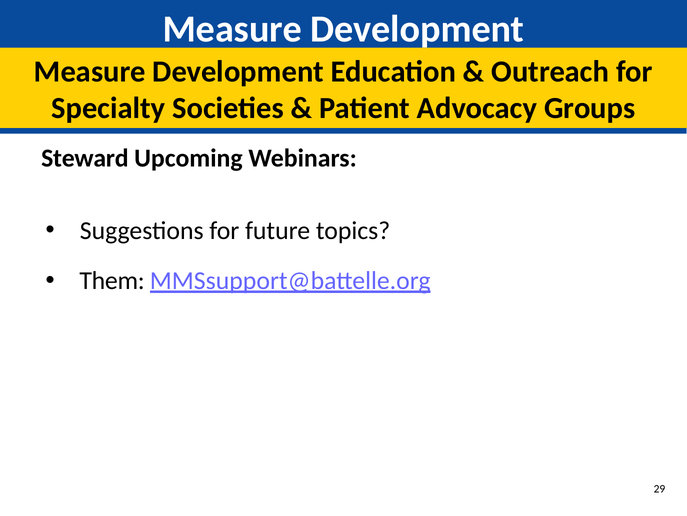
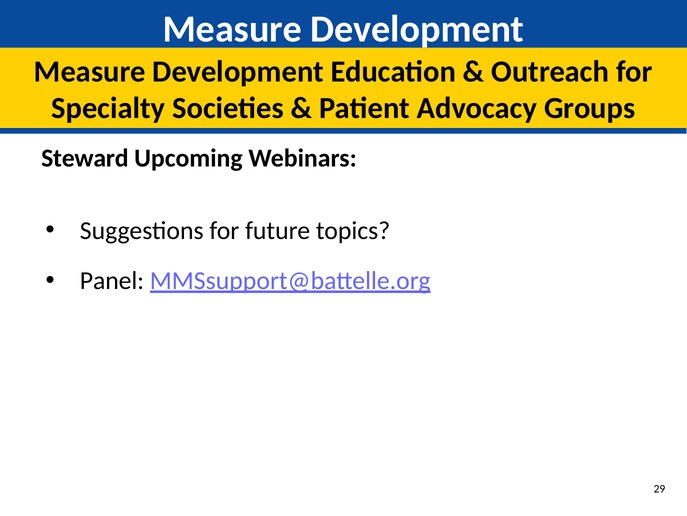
Them: Them -> Panel (112, 280)
